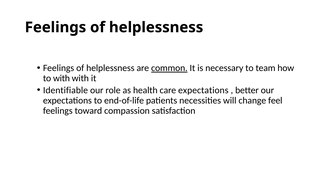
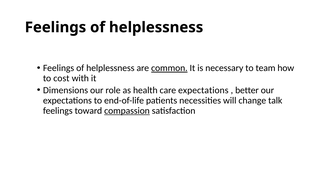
to with: with -> cost (61, 78)
Identifiable: Identifiable -> Dimensions (66, 90)
feel: feel -> talk (275, 100)
compassion underline: none -> present (127, 111)
